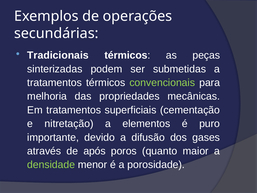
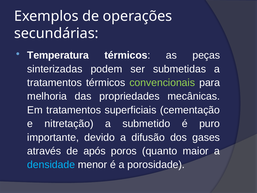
Tradicionais: Tradicionais -> Temperatura (58, 55)
elementos: elementos -> submetido (146, 124)
densidade colour: light green -> light blue (51, 165)
